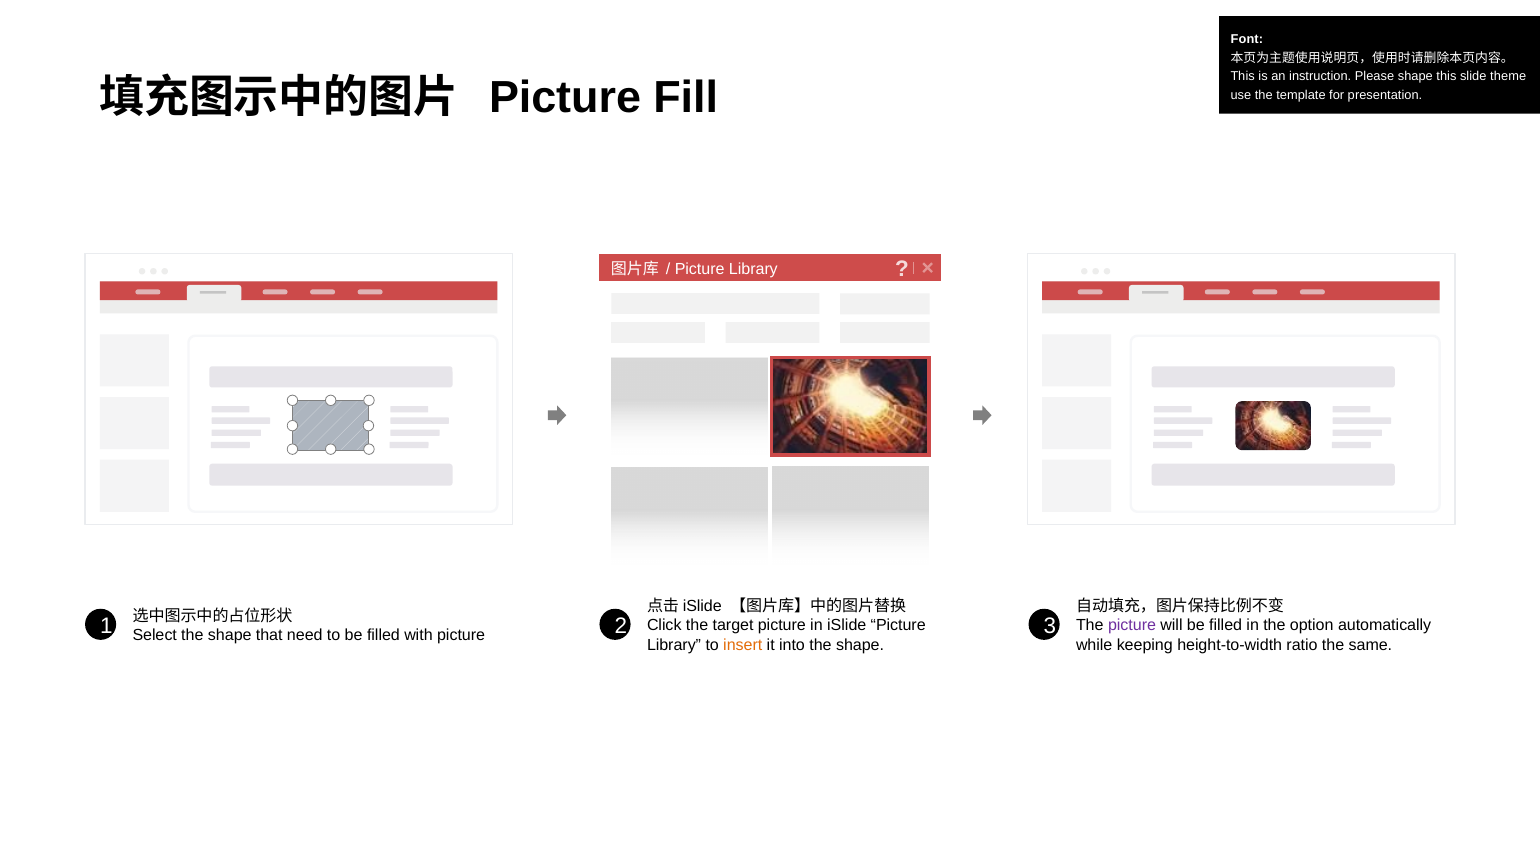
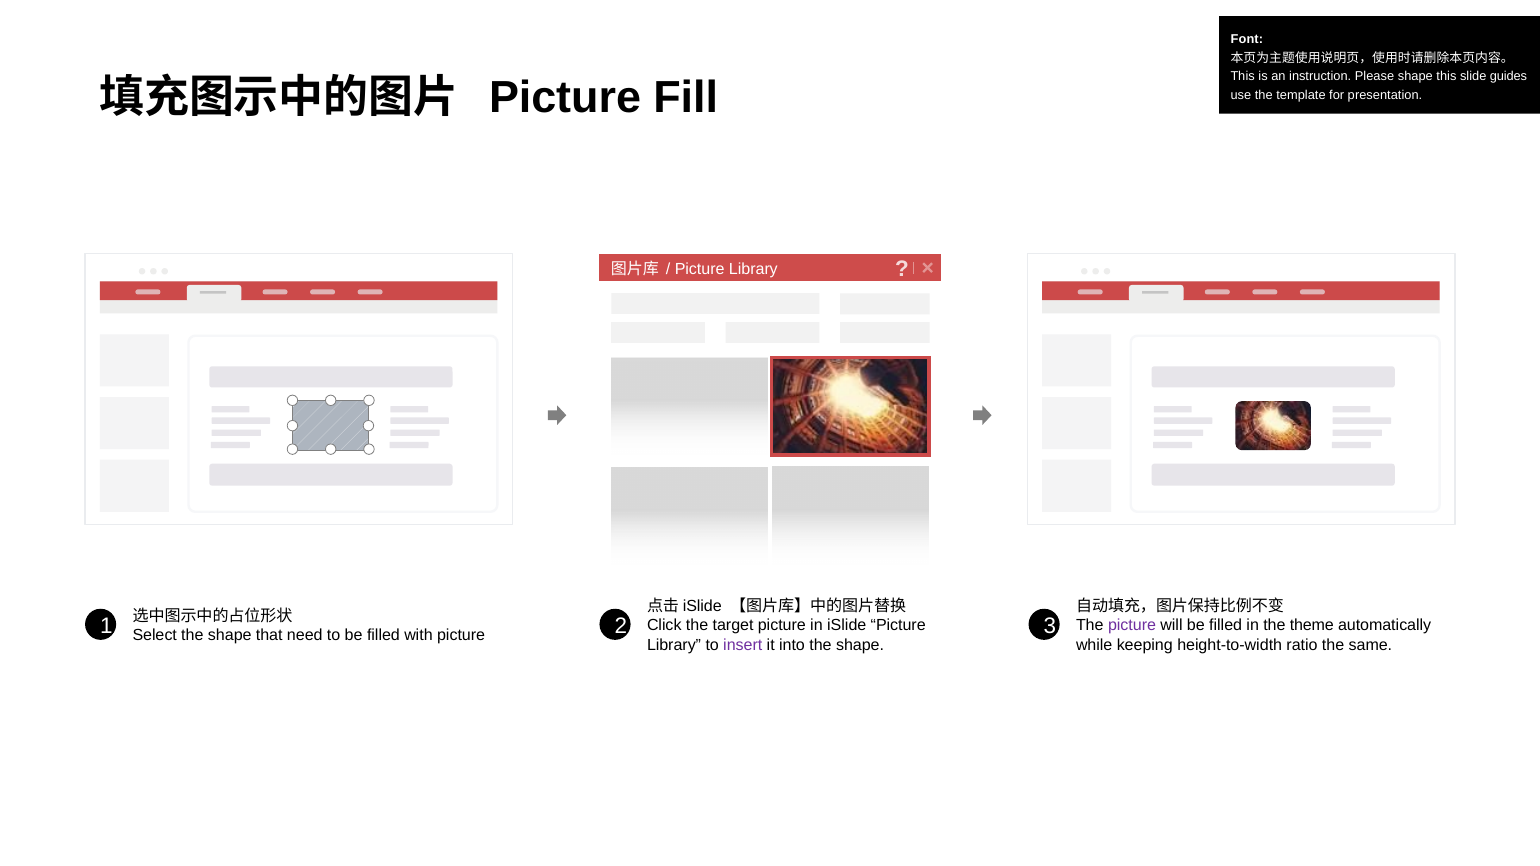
theme: theme -> guides (1508, 77)
option: option -> theme (1312, 626)
insert colour: orange -> purple (743, 645)
